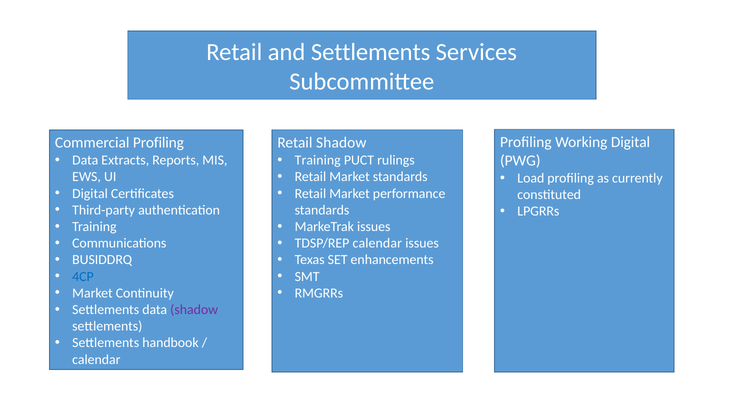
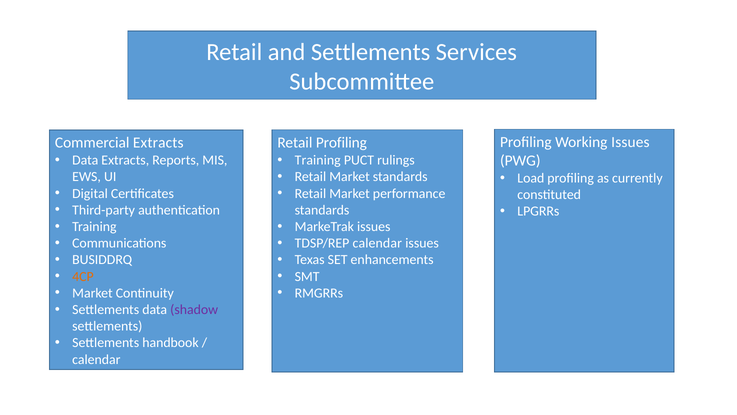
Working Digital: Digital -> Issues (630, 142)
Commercial Profiling: Profiling -> Extracts (158, 143)
Retail Shadow: Shadow -> Profiling (341, 143)
4CP colour: blue -> orange (83, 276)
